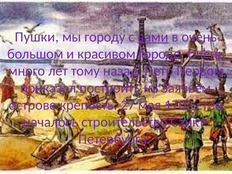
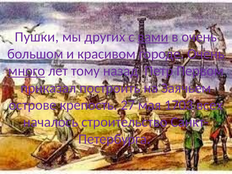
городу: городу -> других (105, 37)
много underline: none -> present (27, 71)
стен: стен -> всех (210, 105)
